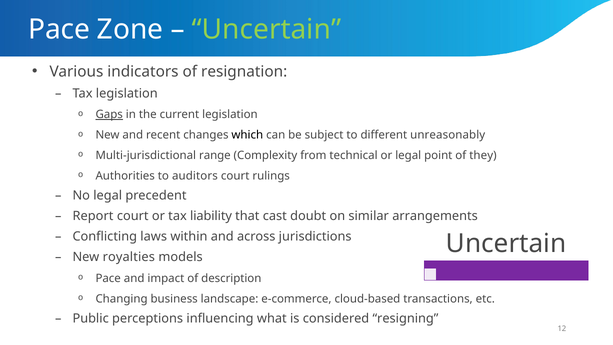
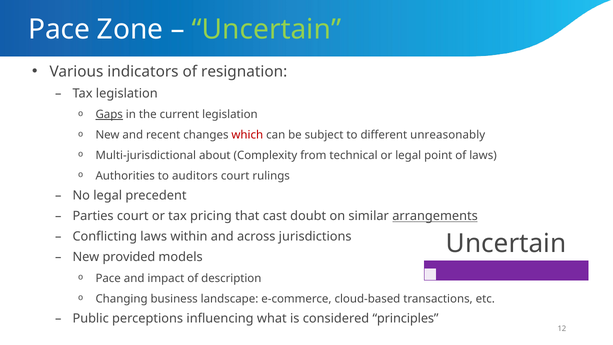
which colour: black -> red (247, 135)
range: range -> about (215, 155)
of they: they -> laws (483, 155)
Report: Report -> Parties (93, 216)
liability: liability -> pricing (211, 216)
arrangements underline: none -> present (435, 216)
royalties: royalties -> provided (129, 257)
resigning: resigning -> principles (406, 318)
